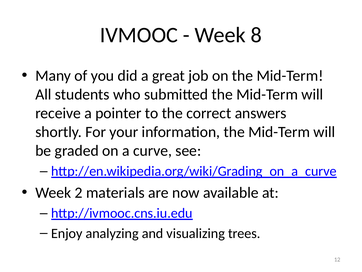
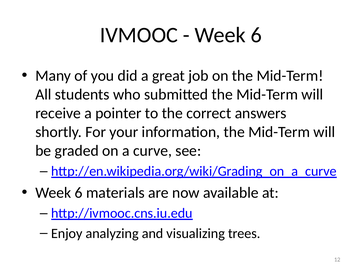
8: 8 -> 6 (256, 35)
2: 2 -> 6 (79, 192)
